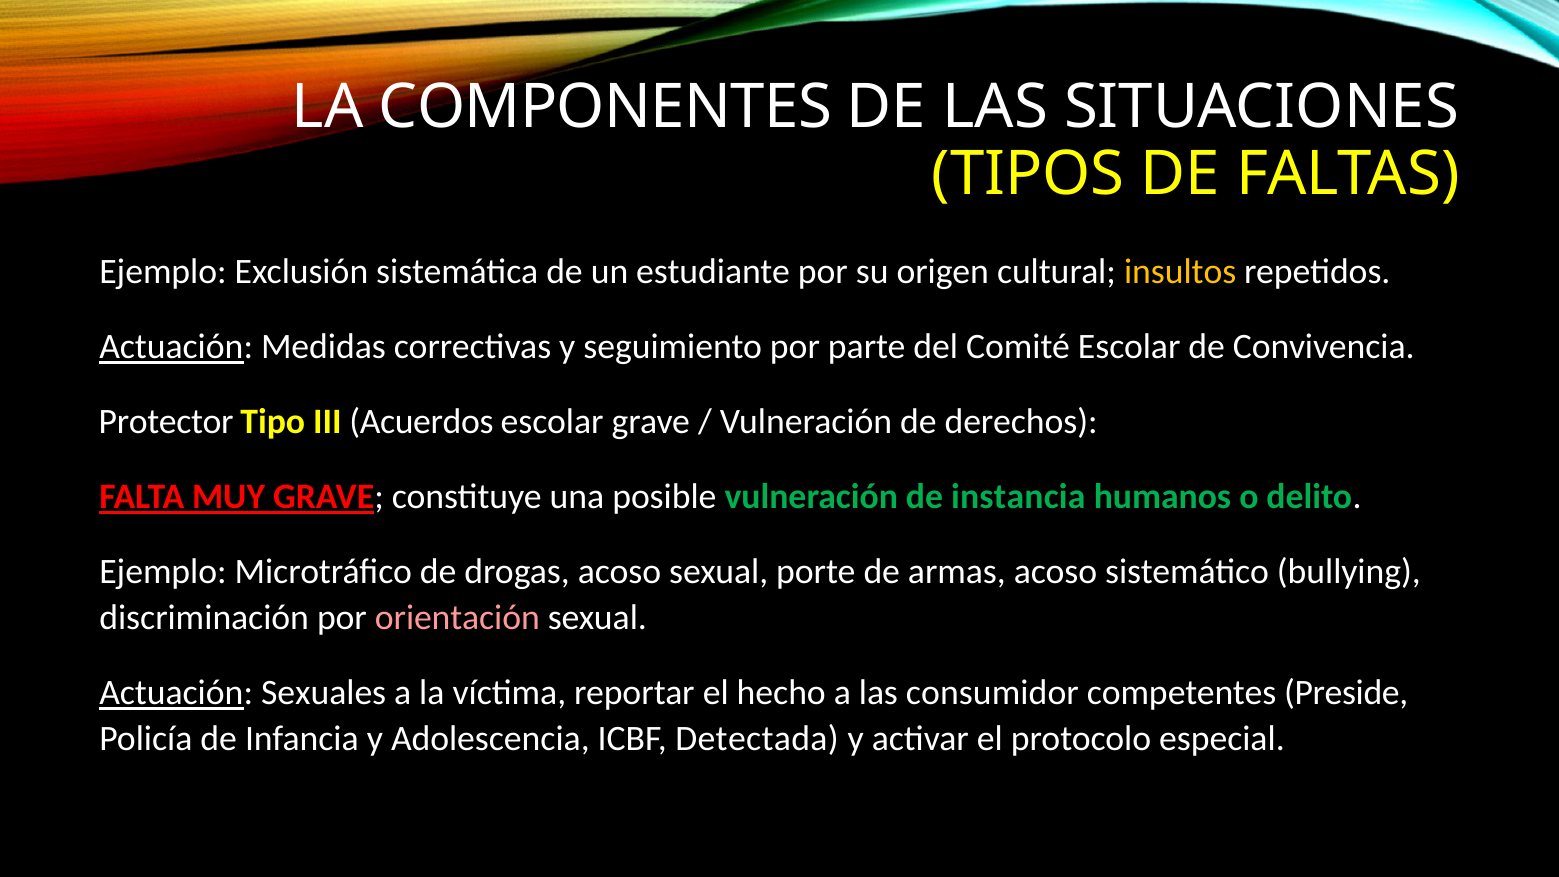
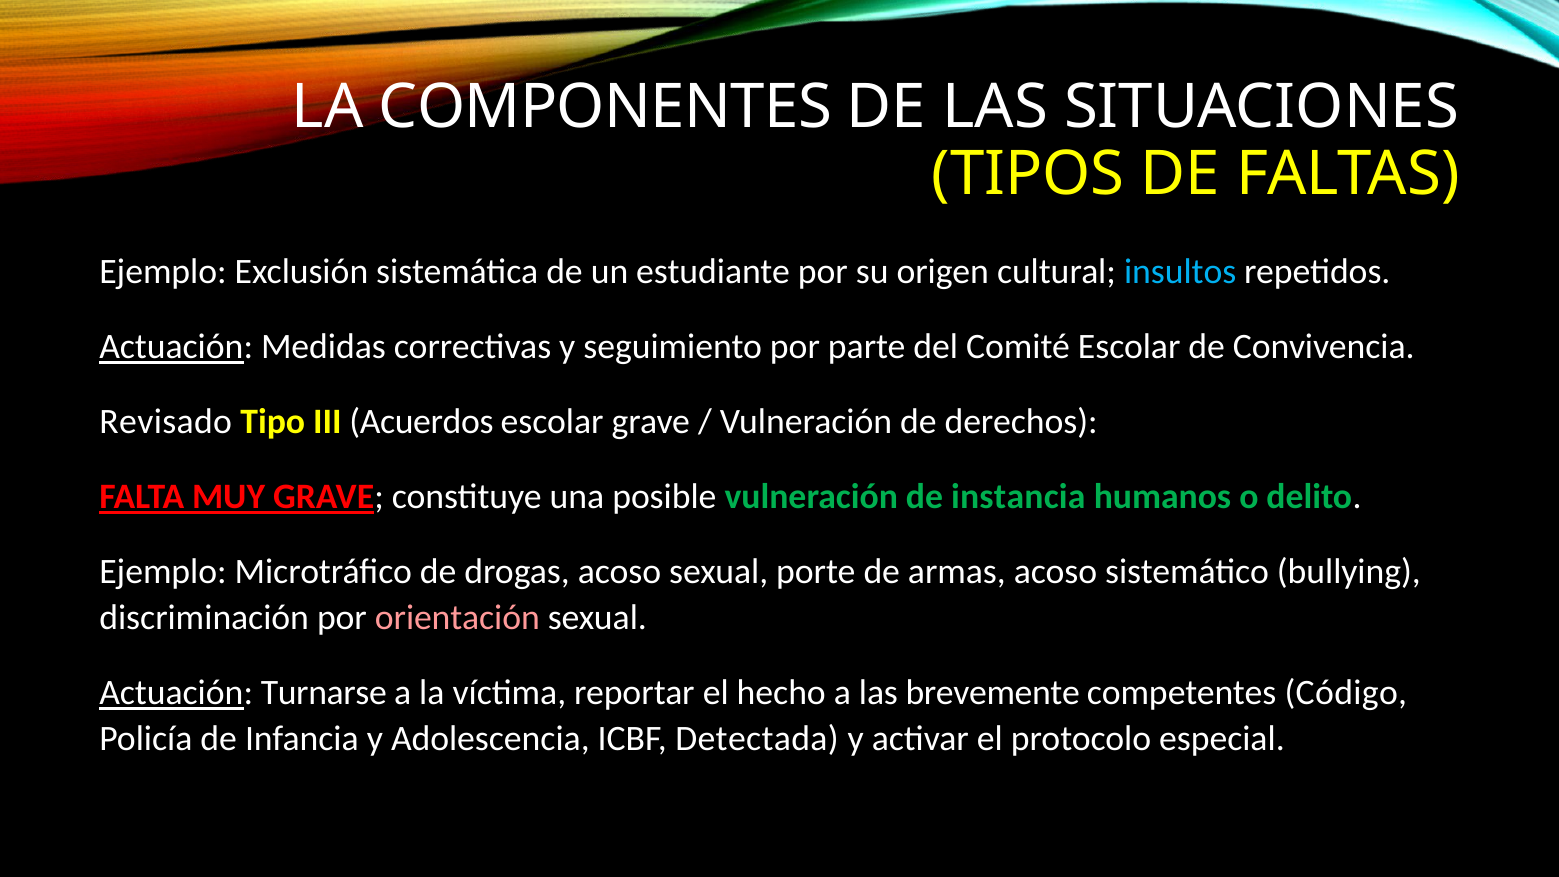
insultos colour: yellow -> light blue (1180, 272)
Protector: Protector -> Revisado (166, 422)
Sexuales: Sexuales -> Turnarse (324, 693)
consumidor: consumidor -> brevemente (993, 693)
Preside: Preside -> Código (1346, 693)
